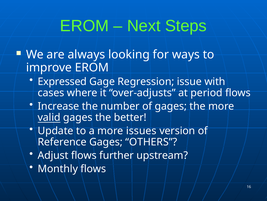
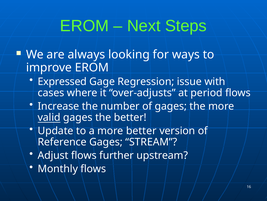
more issues: issues -> better (141, 130)
OTHERS: OTHERS -> STREAM (151, 142)
